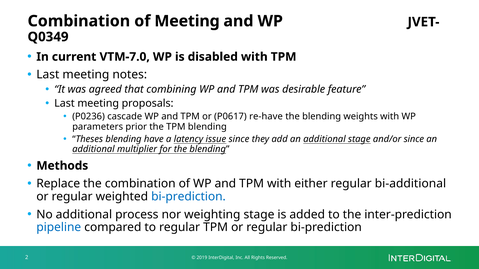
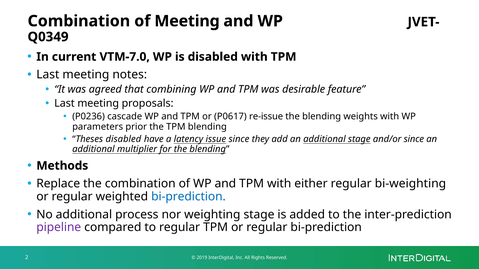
re-have: re-have -> re-issue (266, 117)
Theses blending: blending -> disabled (123, 139)
bi-additional: bi-additional -> bi-weighting (410, 184)
pipeline colour: blue -> purple (59, 228)
